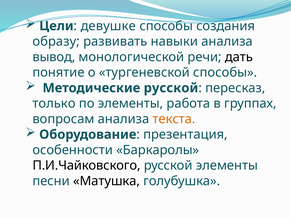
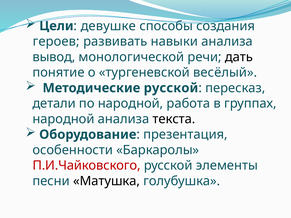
образу: образу -> героев (56, 42)
тургеневской способы: способы -> весёлый (225, 73)
только: только -> детали (54, 104)
по элементы: элементы -> народной (131, 104)
вопросам: вопросам -> народной (63, 119)
текста colour: orange -> black (174, 119)
П.И.Чайковского colour: black -> red (87, 166)
